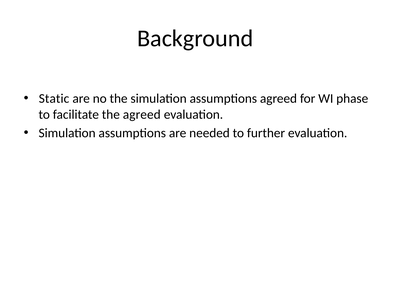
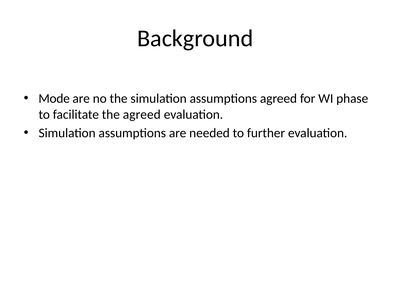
Static: Static -> Mode (54, 99)
